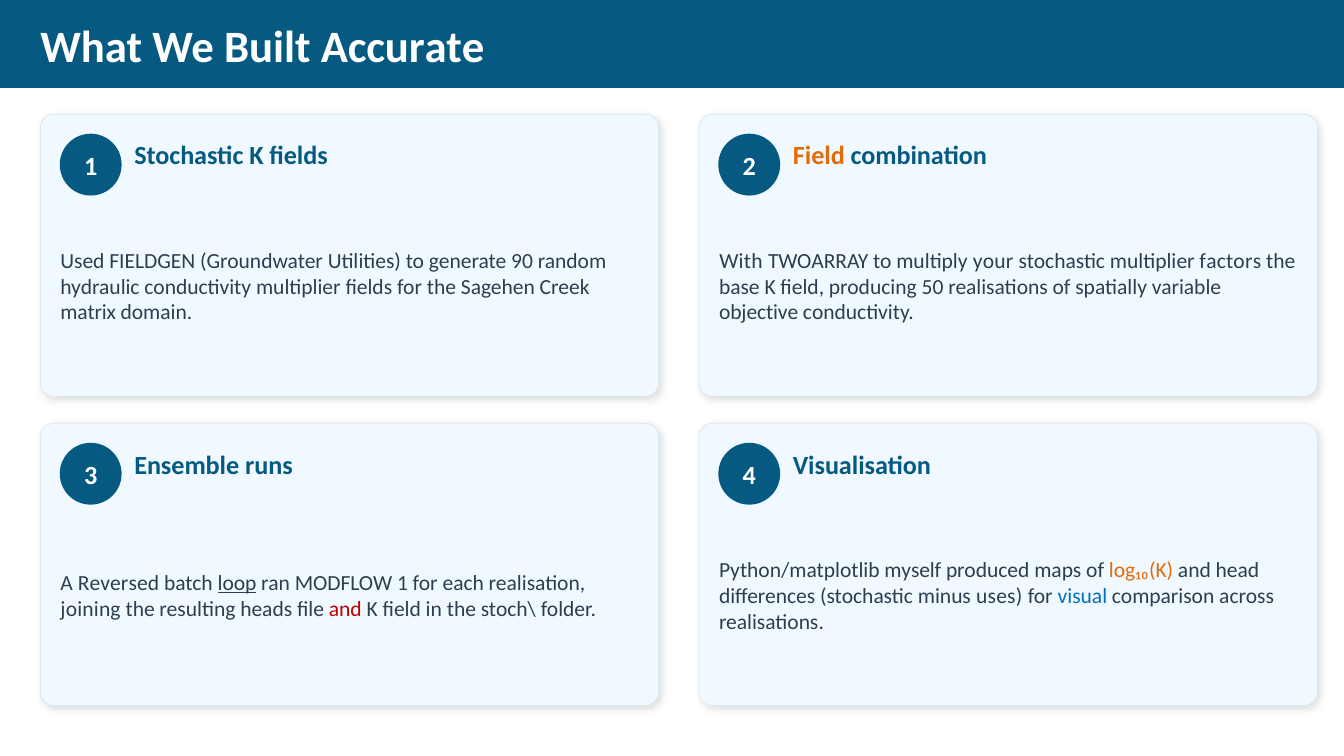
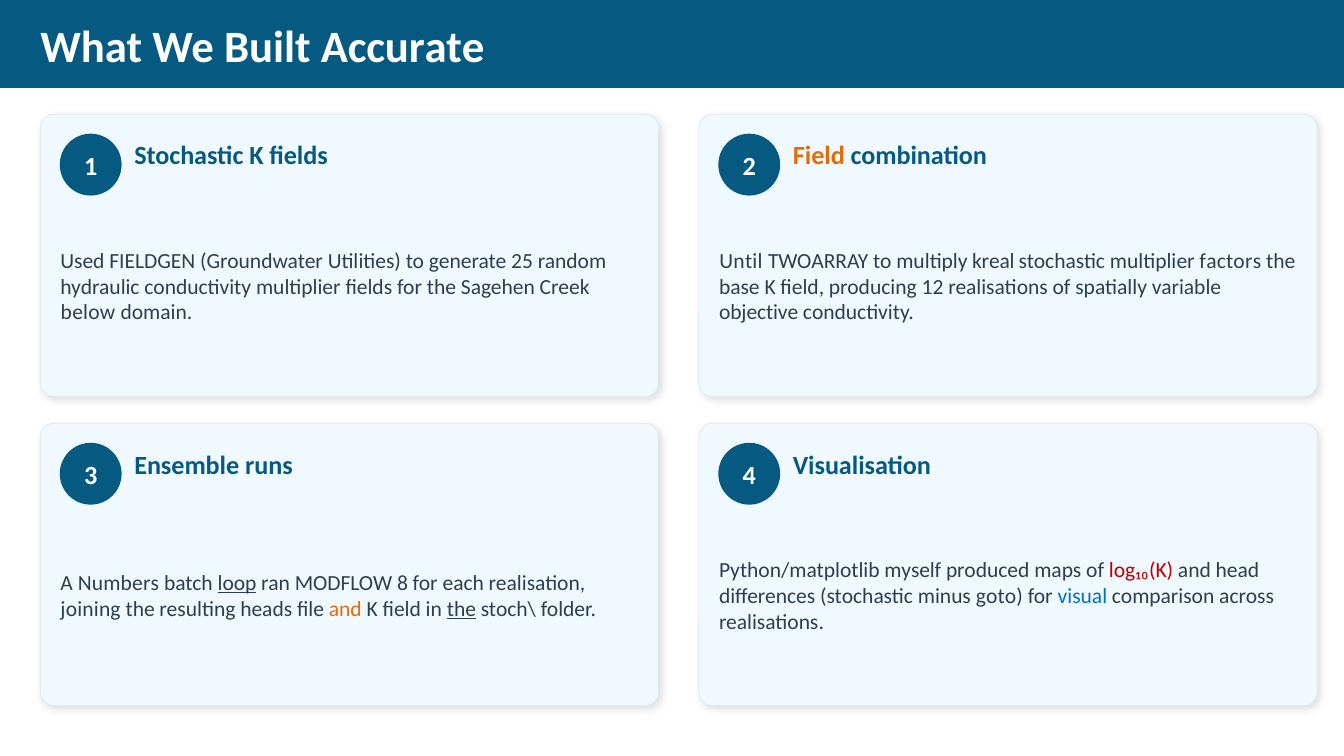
90: 90 -> 25 (522, 261)
With: With -> Until (741, 261)
your: your -> kreal (993, 261)
50: 50 -> 12 (933, 287)
matrix: matrix -> below (88, 313)
log₁₀(K colour: orange -> red (1141, 570)
Reversed: Reversed -> Numbers (118, 583)
MODFLOW 1: 1 -> 8 (403, 583)
uses: uses -> goto (999, 596)
and colour: red -> orange (345, 609)
the underline: none -> present (461, 609)
